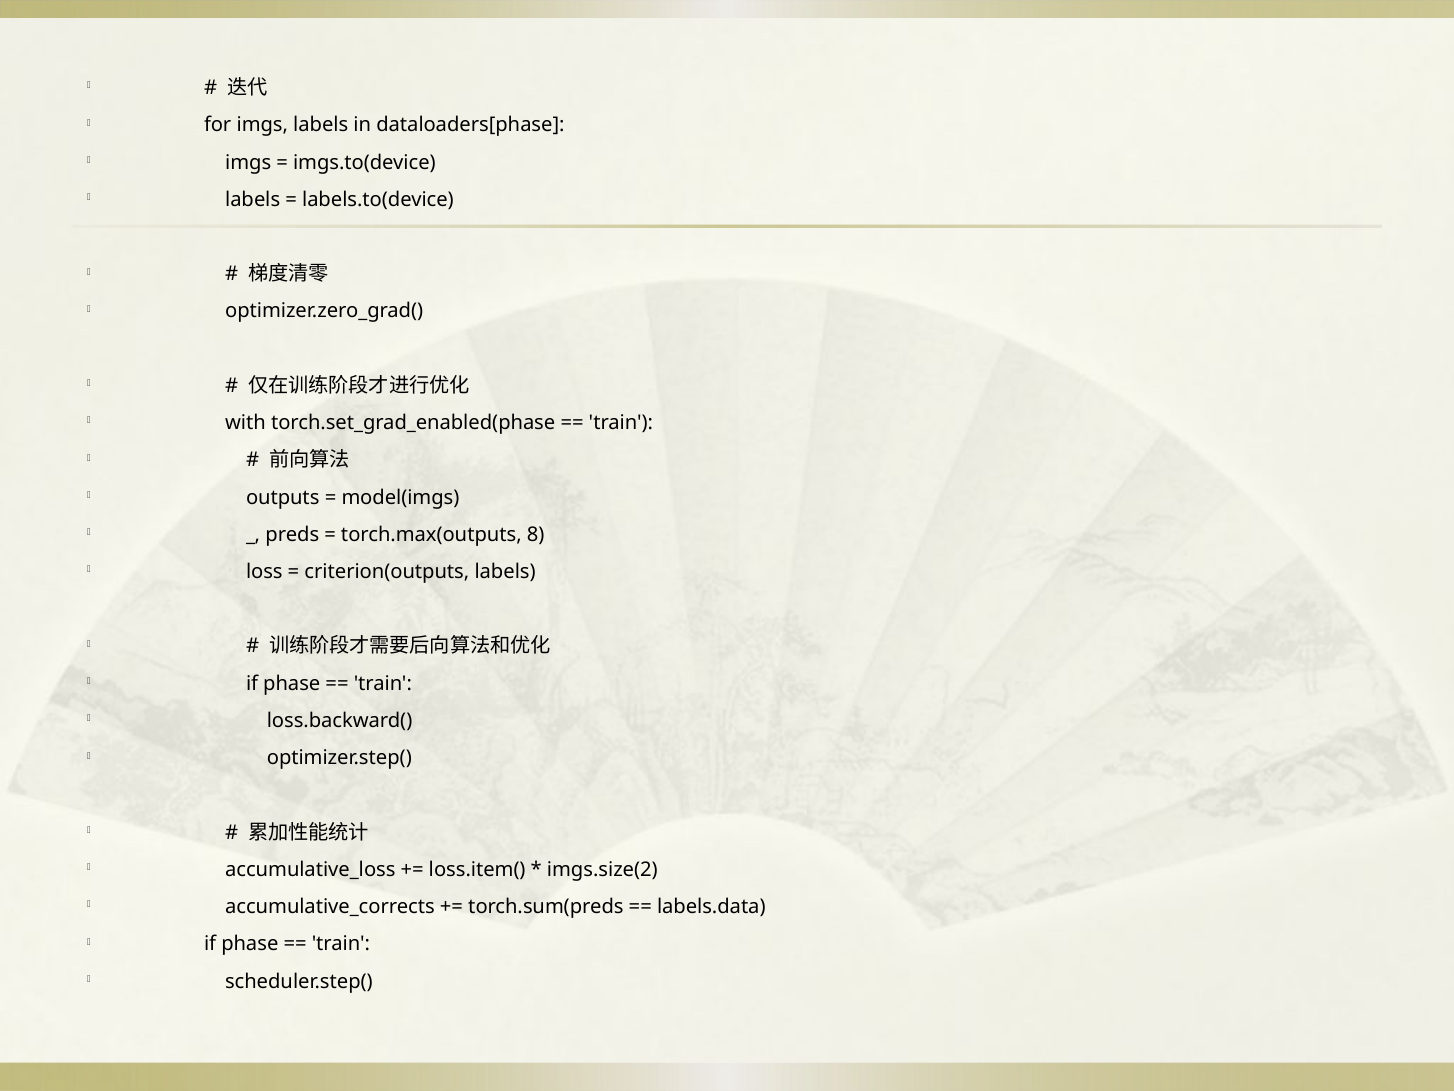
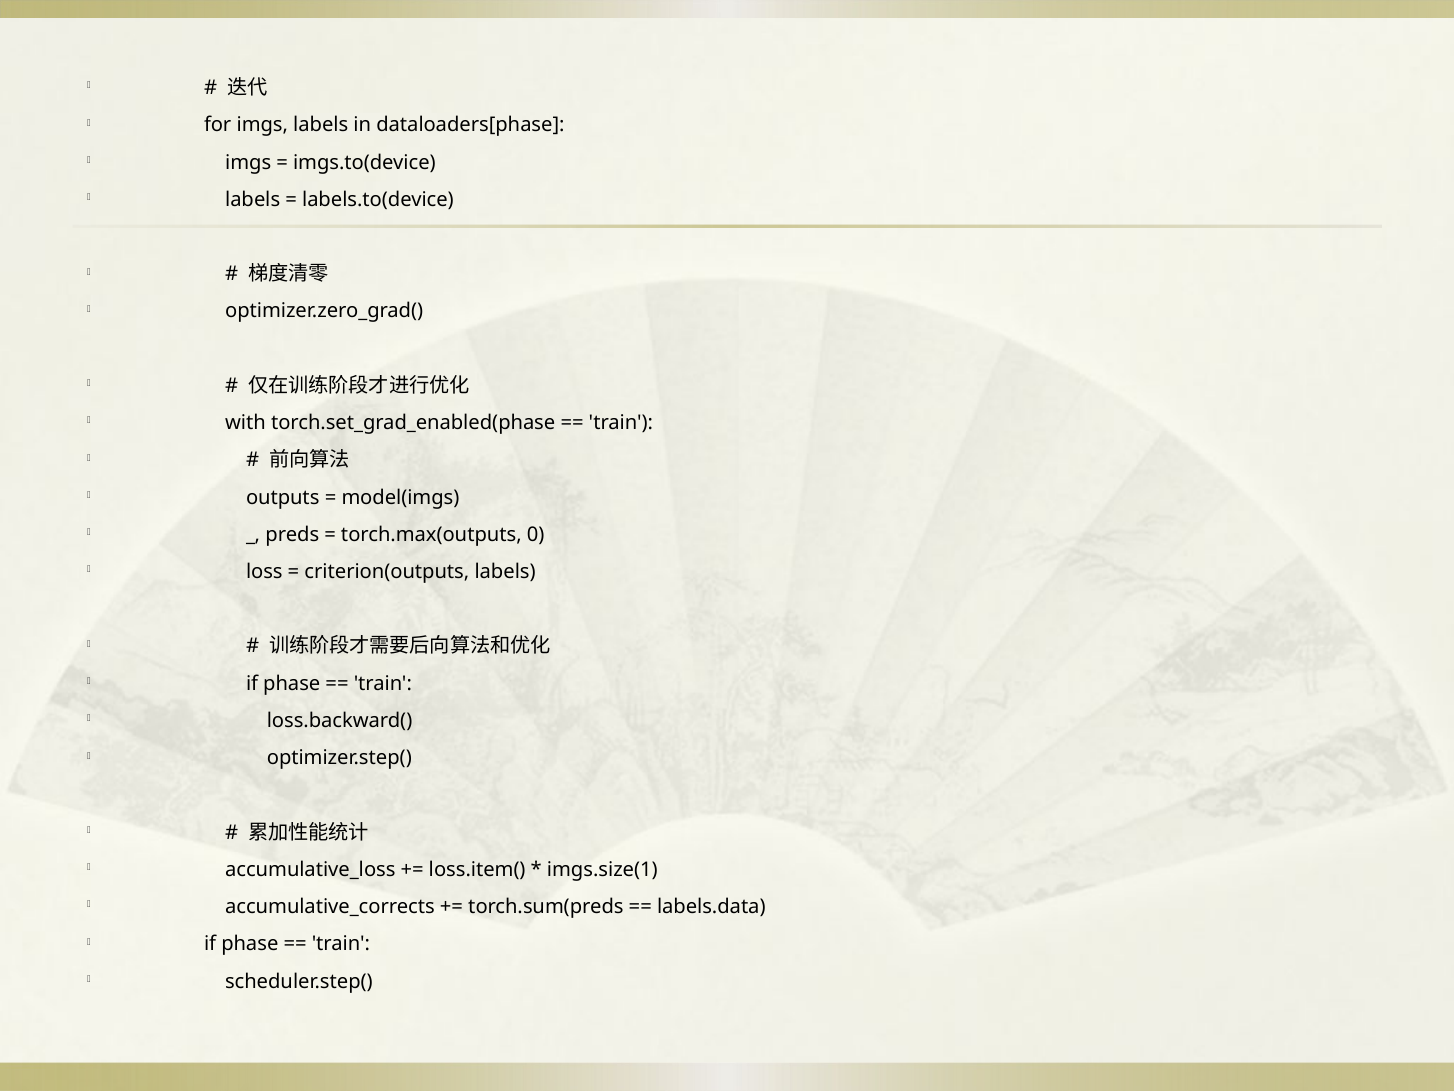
8: 8 -> 0 (536, 534)
imgs.size(2: imgs.size(2 -> imgs.size(1 (602, 869)
